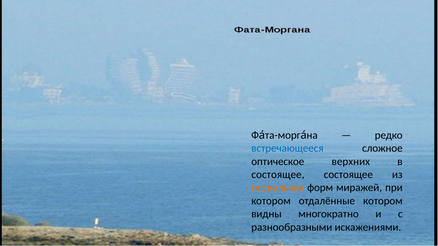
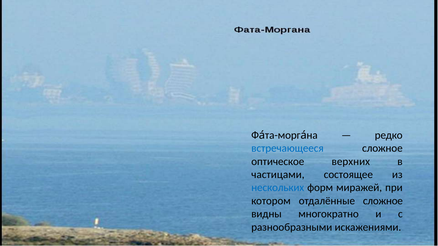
состоящее: состоящее -> частицами (278, 175)
нескольких colour: orange -> blue (278, 188)
отдалённые котором: котором -> сложное (383, 201)
